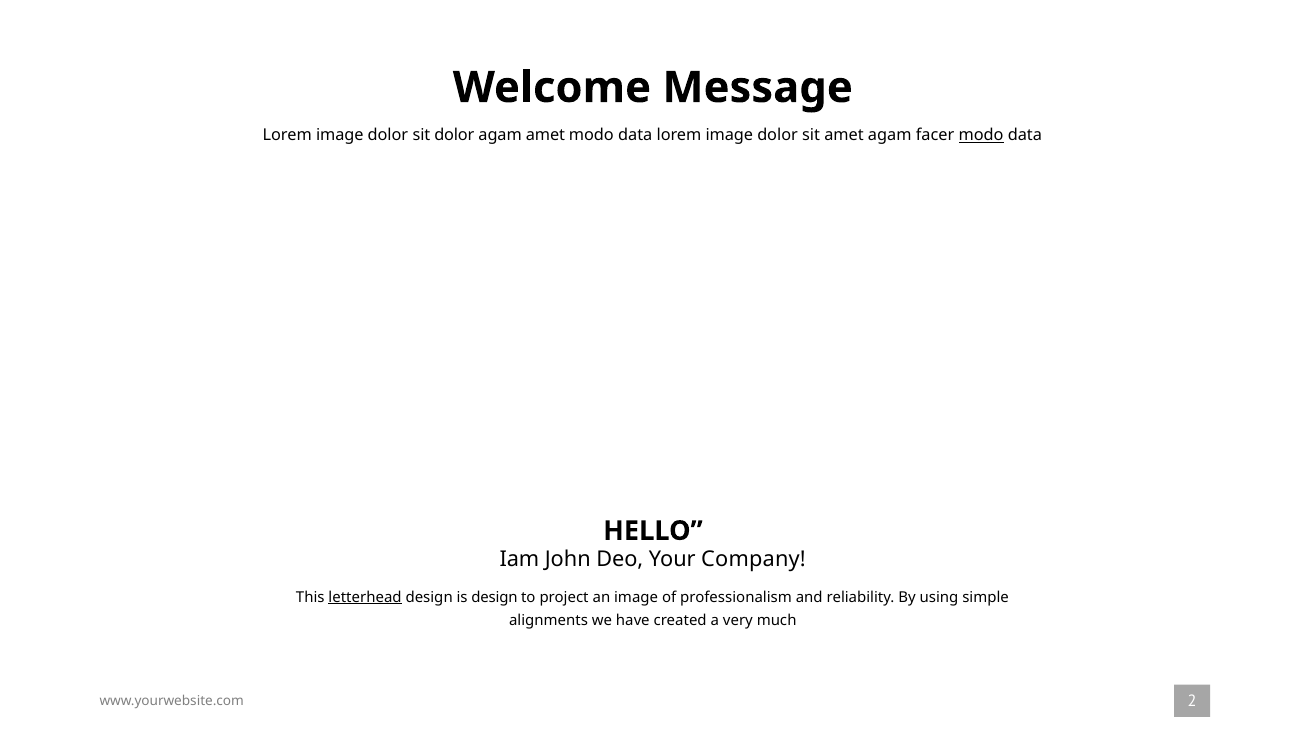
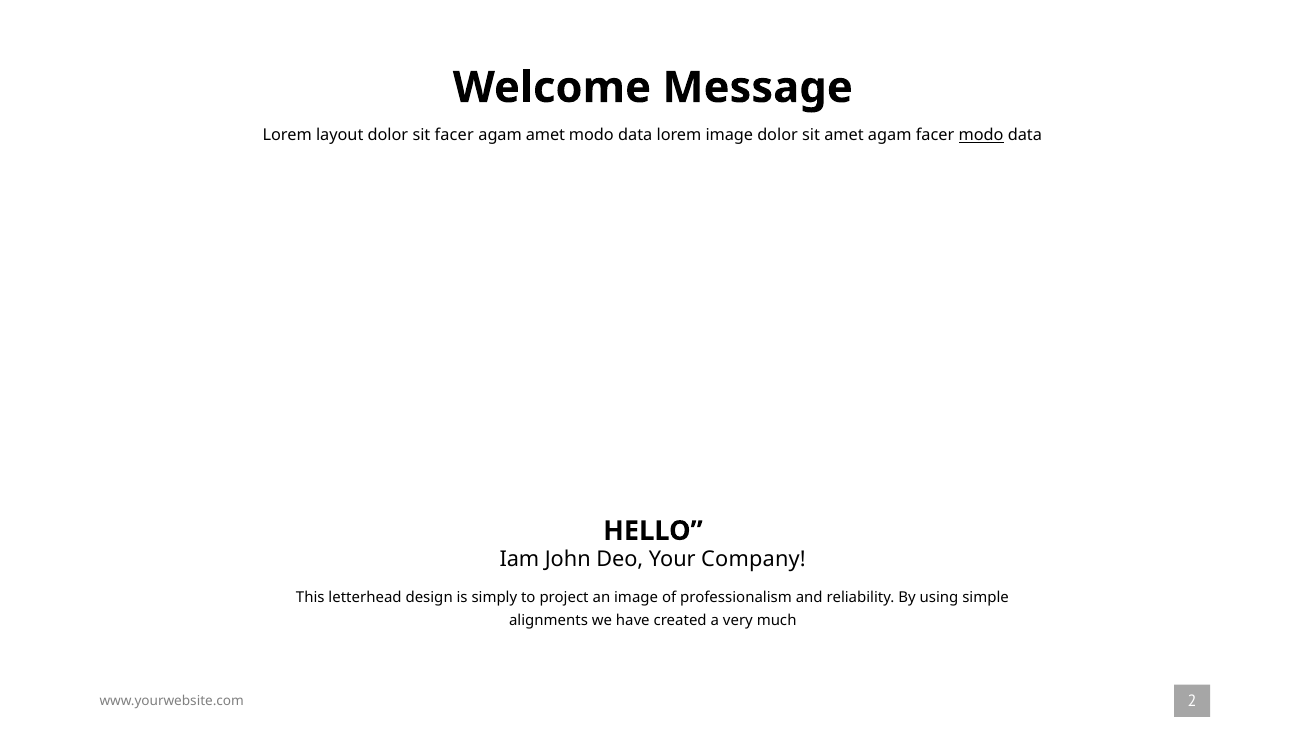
image: image -> layout (340, 135)
sit dolor: dolor -> facer (454, 135)
letterhead underline: present -> none (365, 597)
is design: design -> simply (494, 597)
